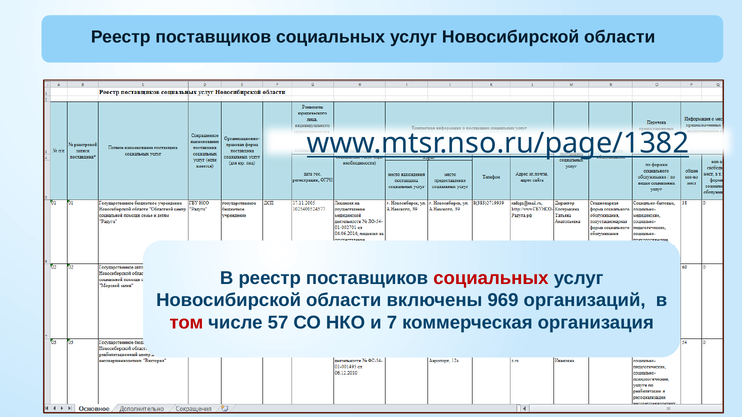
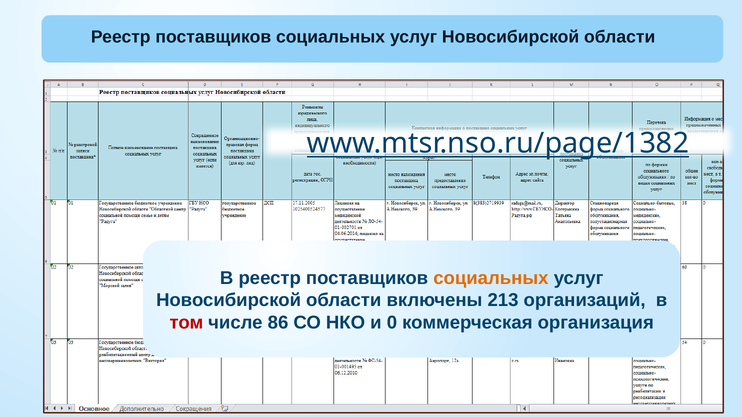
социальных colour: red -> orange (491, 278)
969: 969 -> 213 (503, 300)
57: 57 -> 86 (278, 323)
7: 7 -> 0 (392, 323)
